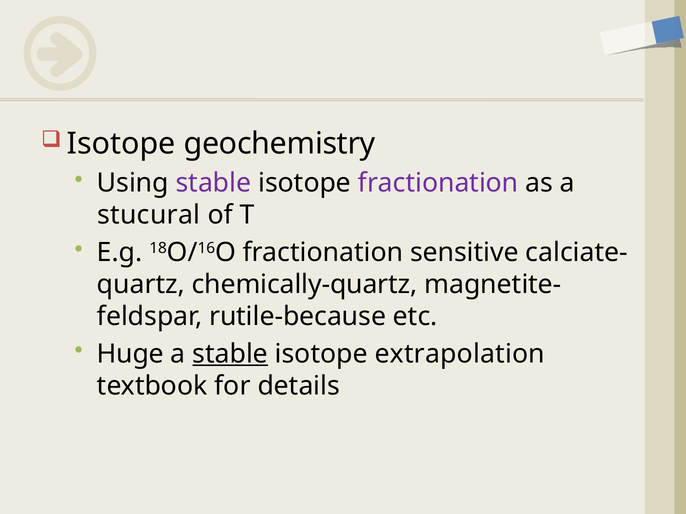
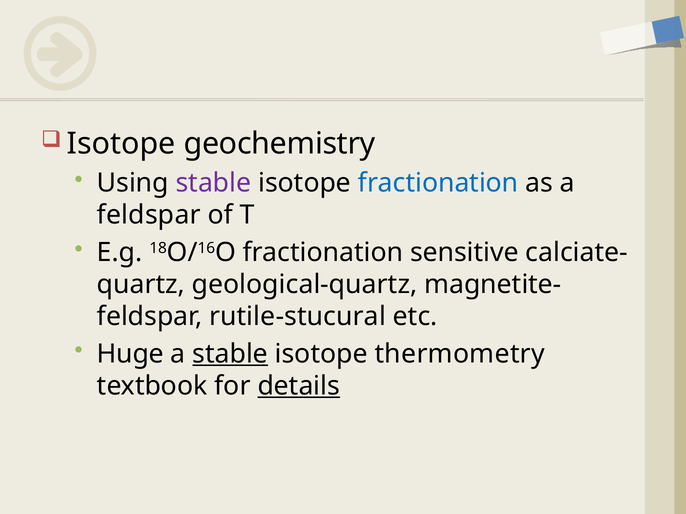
fractionation colour: purple -> blue (438, 183)
stucural: stucural -> feldspar (149, 215)
chemically-quartz: chemically-quartz -> geological-quartz (304, 285)
rutile-because: rutile-because -> rutile-stucural (298, 317)
extrapolation: extrapolation -> thermometry (460, 354)
details underline: none -> present (299, 386)
